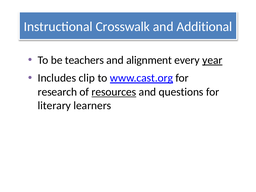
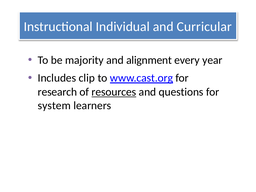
Crosswalk: Crosswalk -> Individual (123, 27)
Additional: Additional -> Curricular (204, 27)
teachers: teachers -> majority (84, 60)
year underline: present -> none (212, 60)
literary: literary -> system (54, 106)
